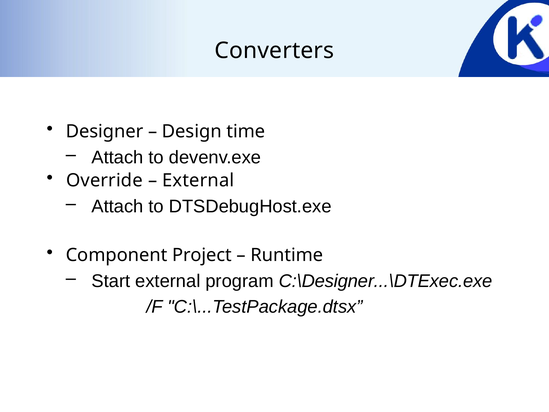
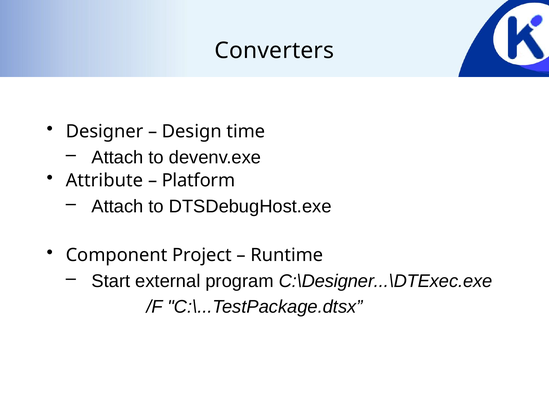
Override: Override -> Attribute (104, 180)
External: External -> Platform (198, 180)
